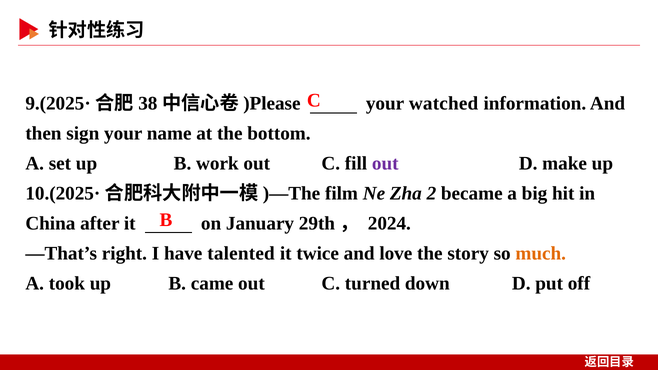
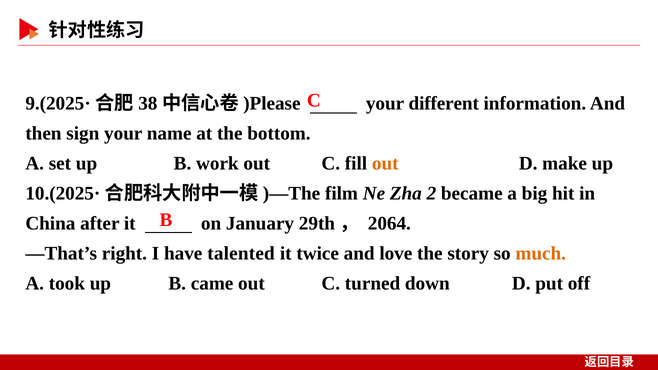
watched: watched -> different (444, 104)
out colour: purple -> orange (385, 164)
2024: 2024 -> 2064 (389, 223)
